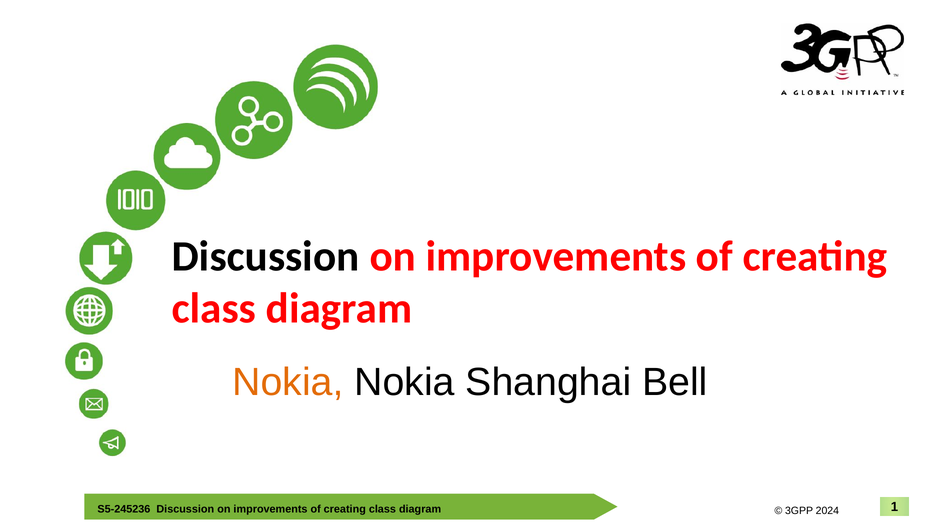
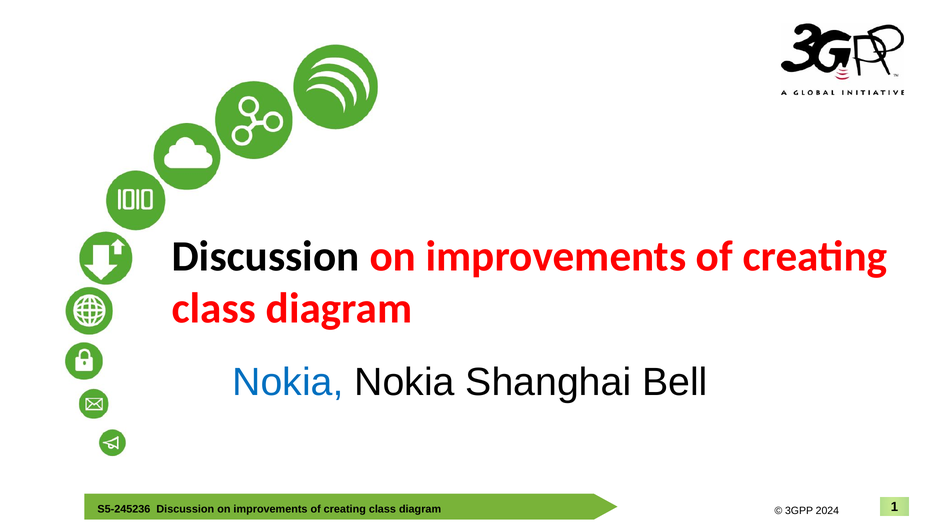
Nokia colour: orange -> blue (288, 382)
